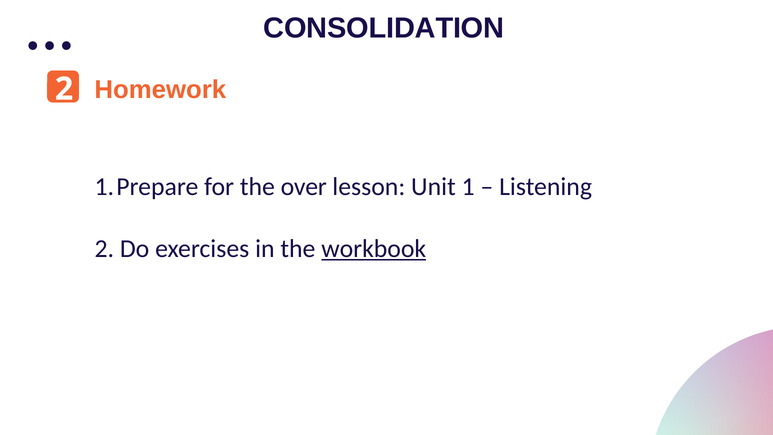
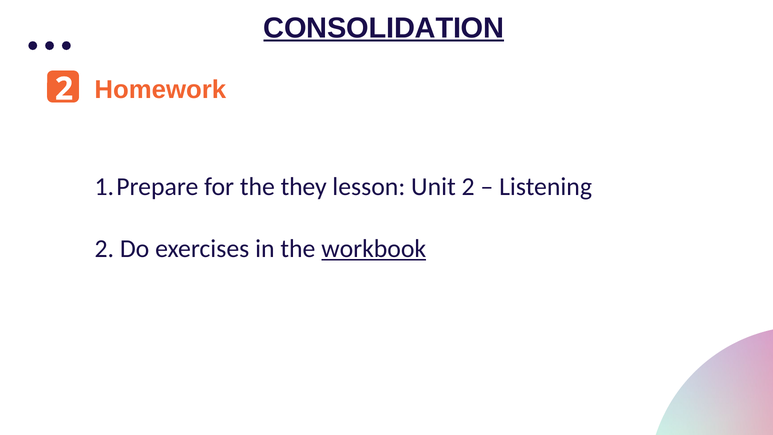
CONSOLIDATION underline: none -> present (384, 28)
over: over -> they (304, 187)
Unit 1: 1 -> 2 (468, 187)
